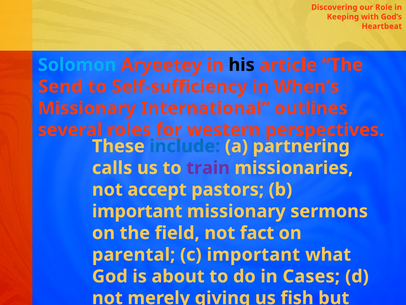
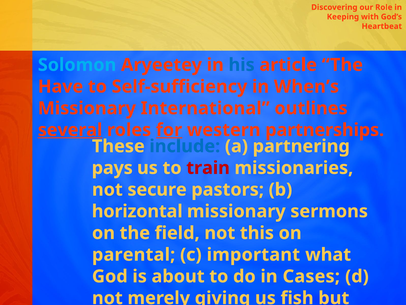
his colour: black -> blue (242, 65)
Send: Send -> Have (61, 86)
several underline: none -> present (70, 130)
perspectives: perspectives -> partnerships (325, 130)
calls: calls -> pays (112, 168)
train colour: purple -> red (208, 168)
accept: accept -> secure (157, 189)
important: important -> horizontal (137, 211)
fact: fact -> this (257, 233)
